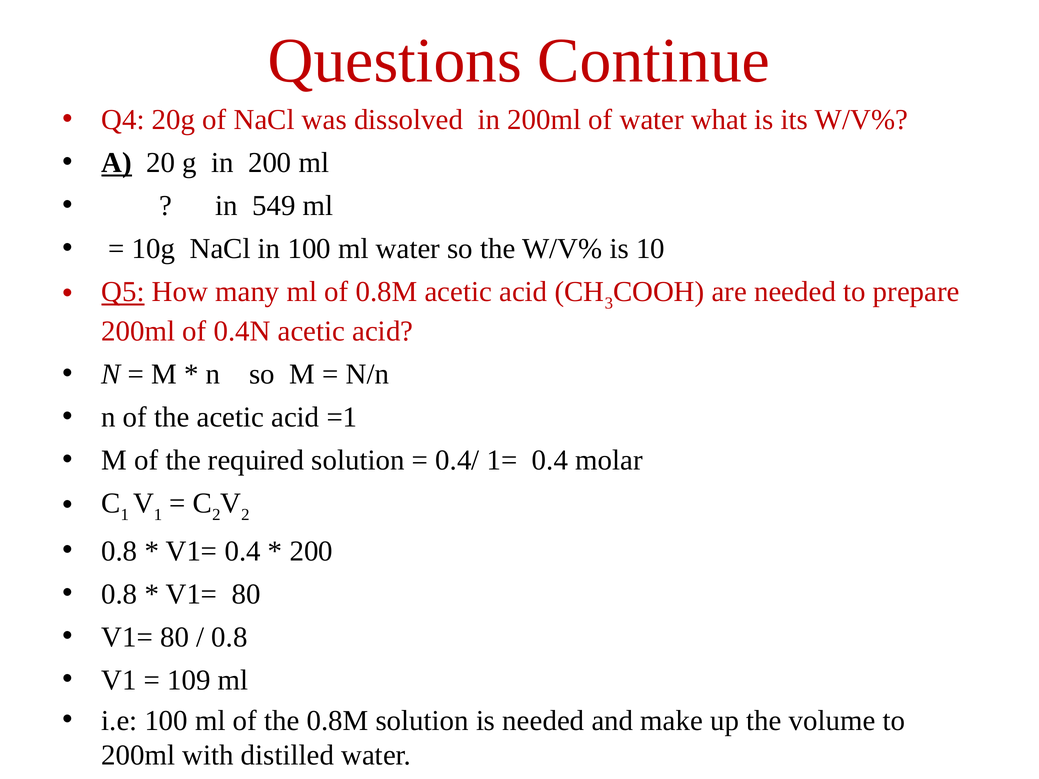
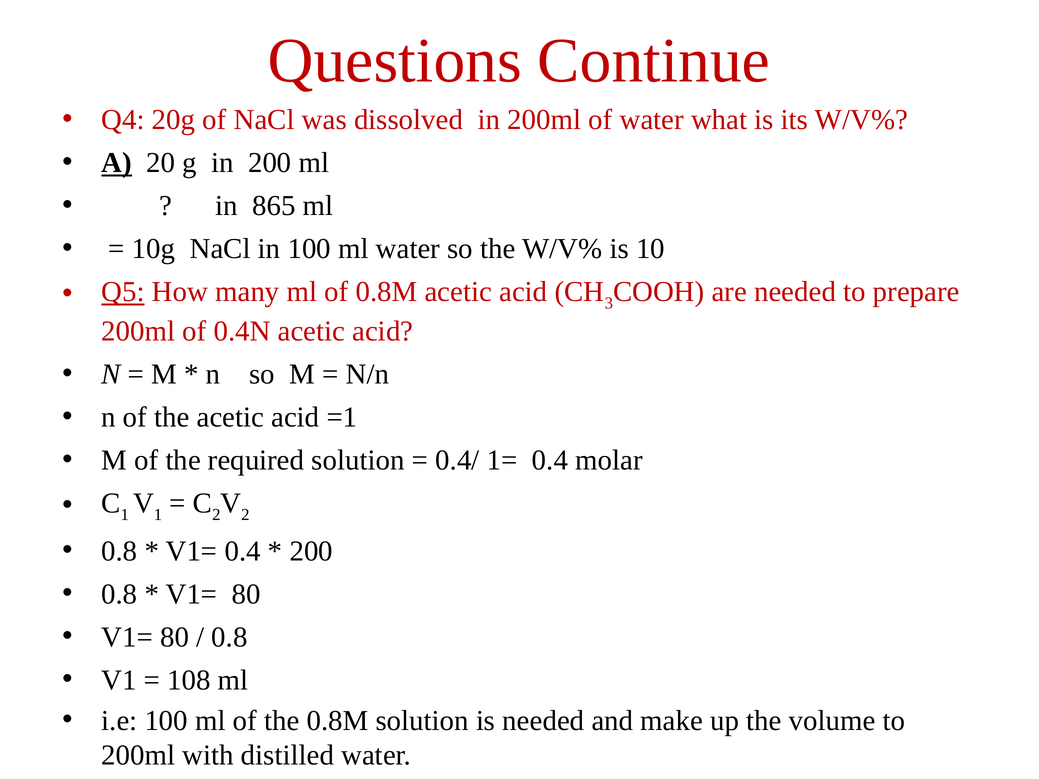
549: 549 -> 865 (274, 206)
109: 109 -> 108 (189, 680)
